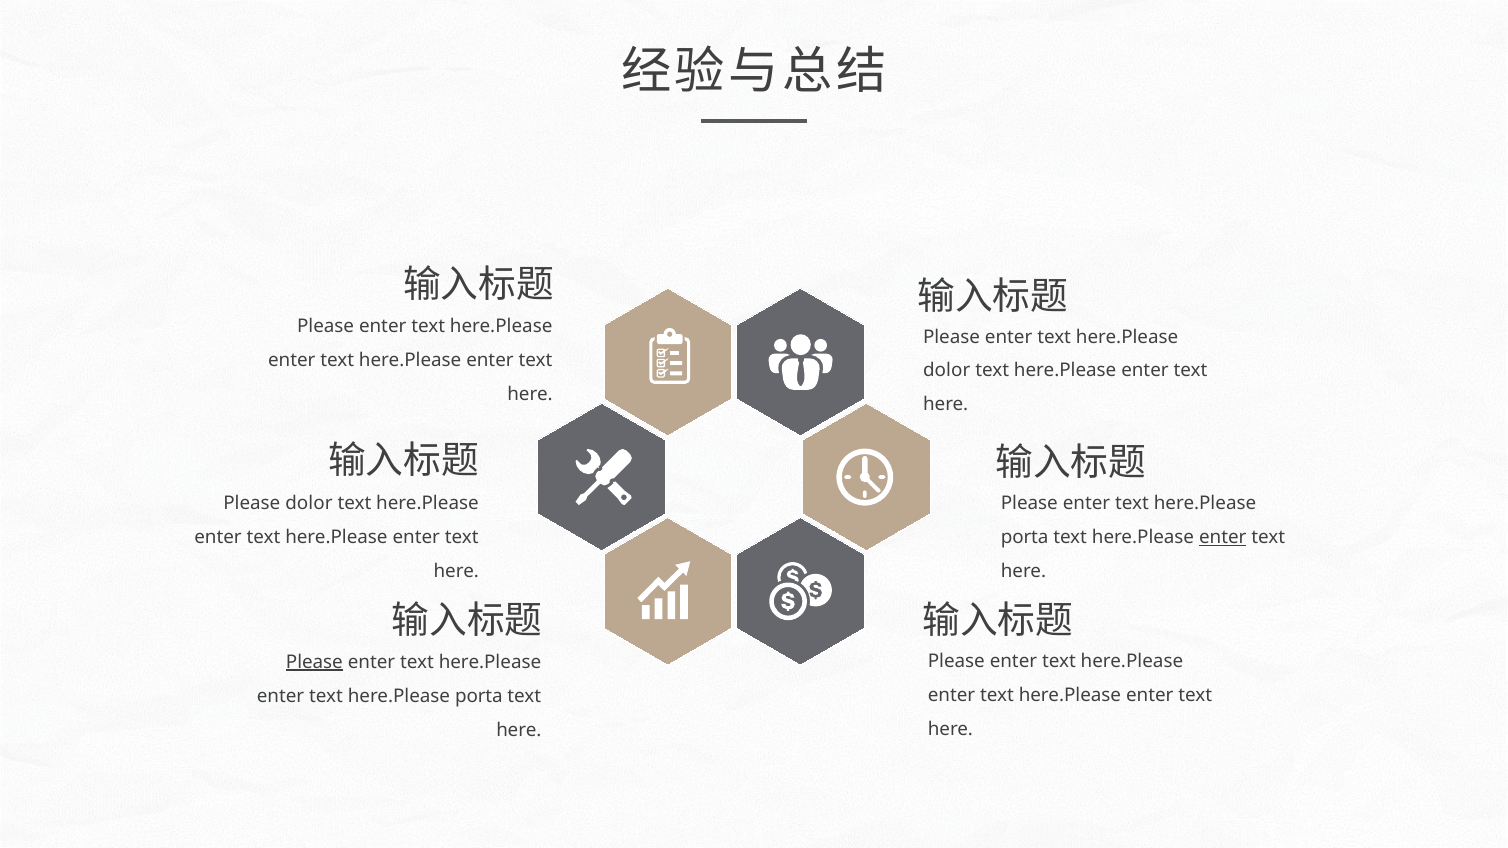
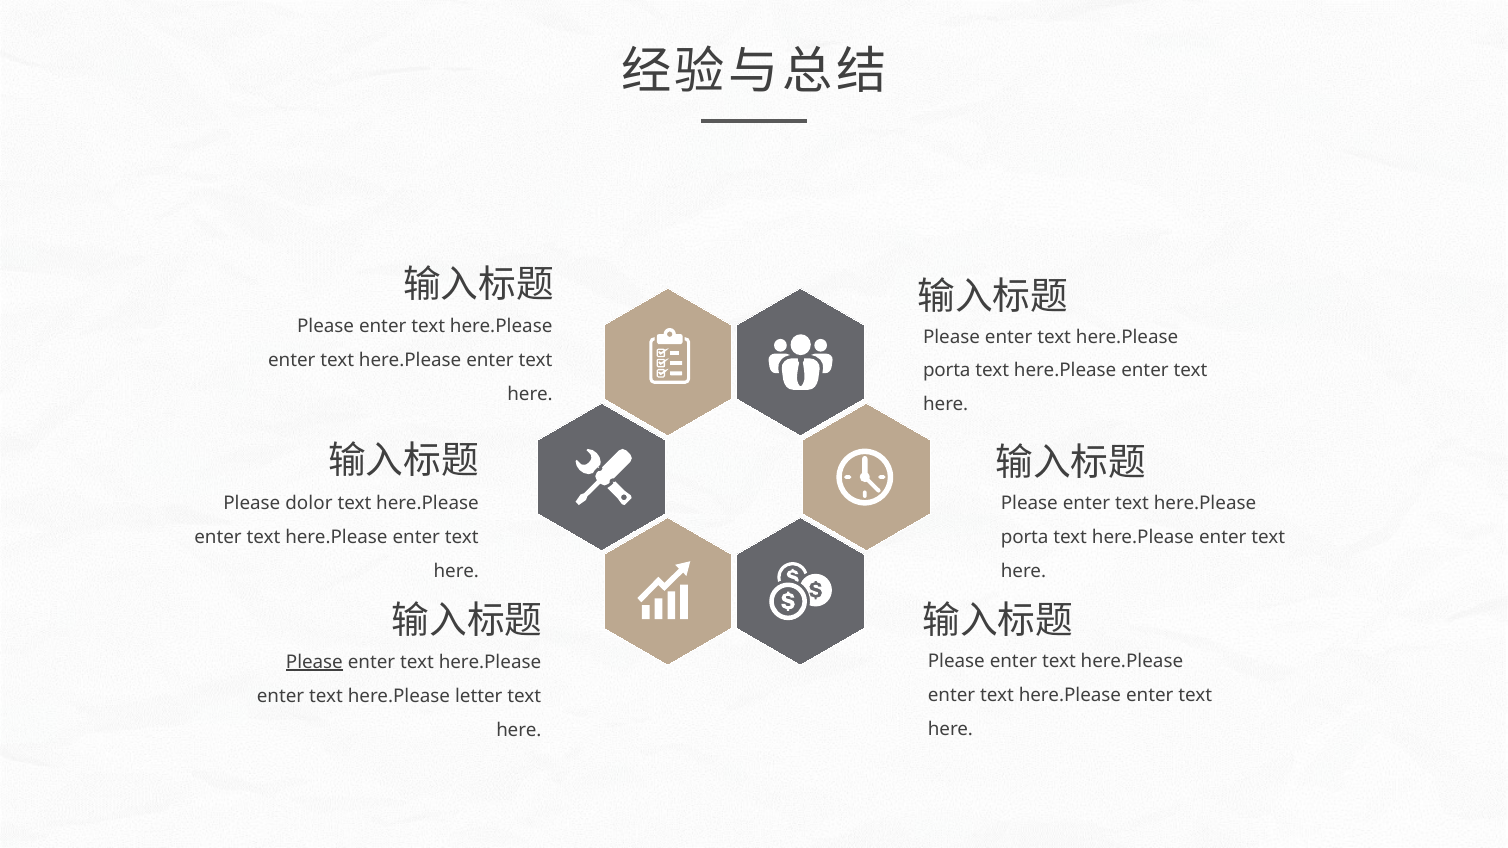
dolor: dolor -> porta (947, 371)
enter underline: present -> none (1223, 538)
porta: porta -> letter (479, 696)
